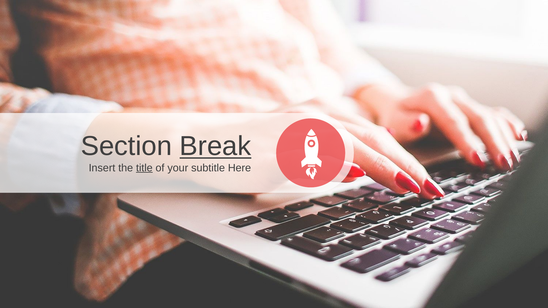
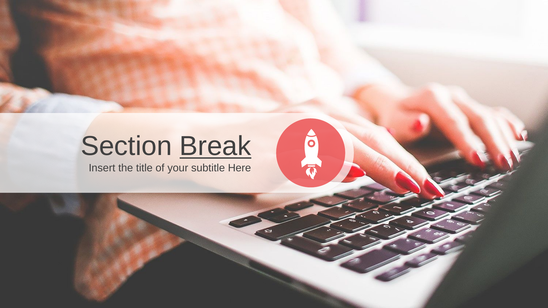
title underline: present -> none (144, 168)
